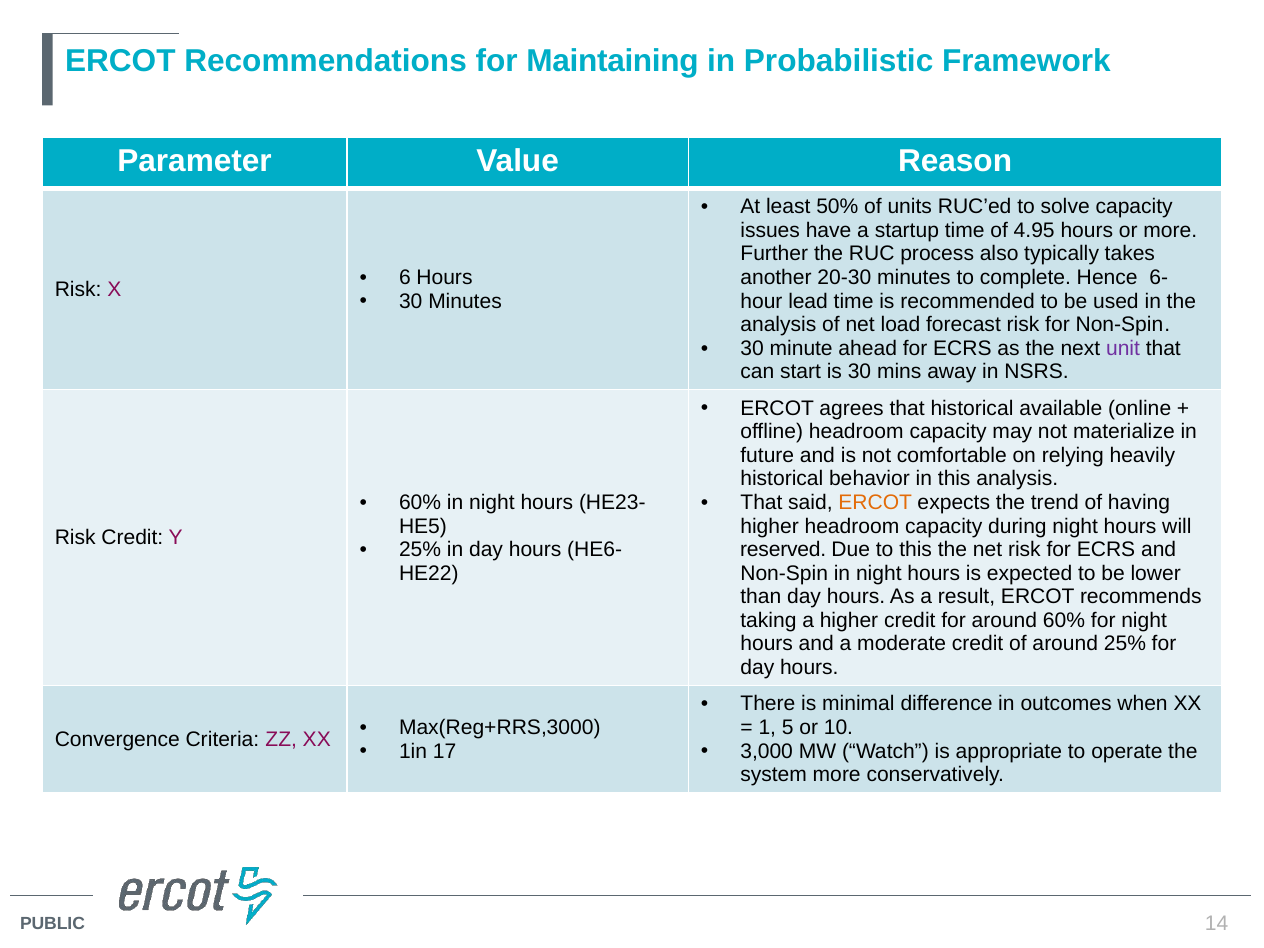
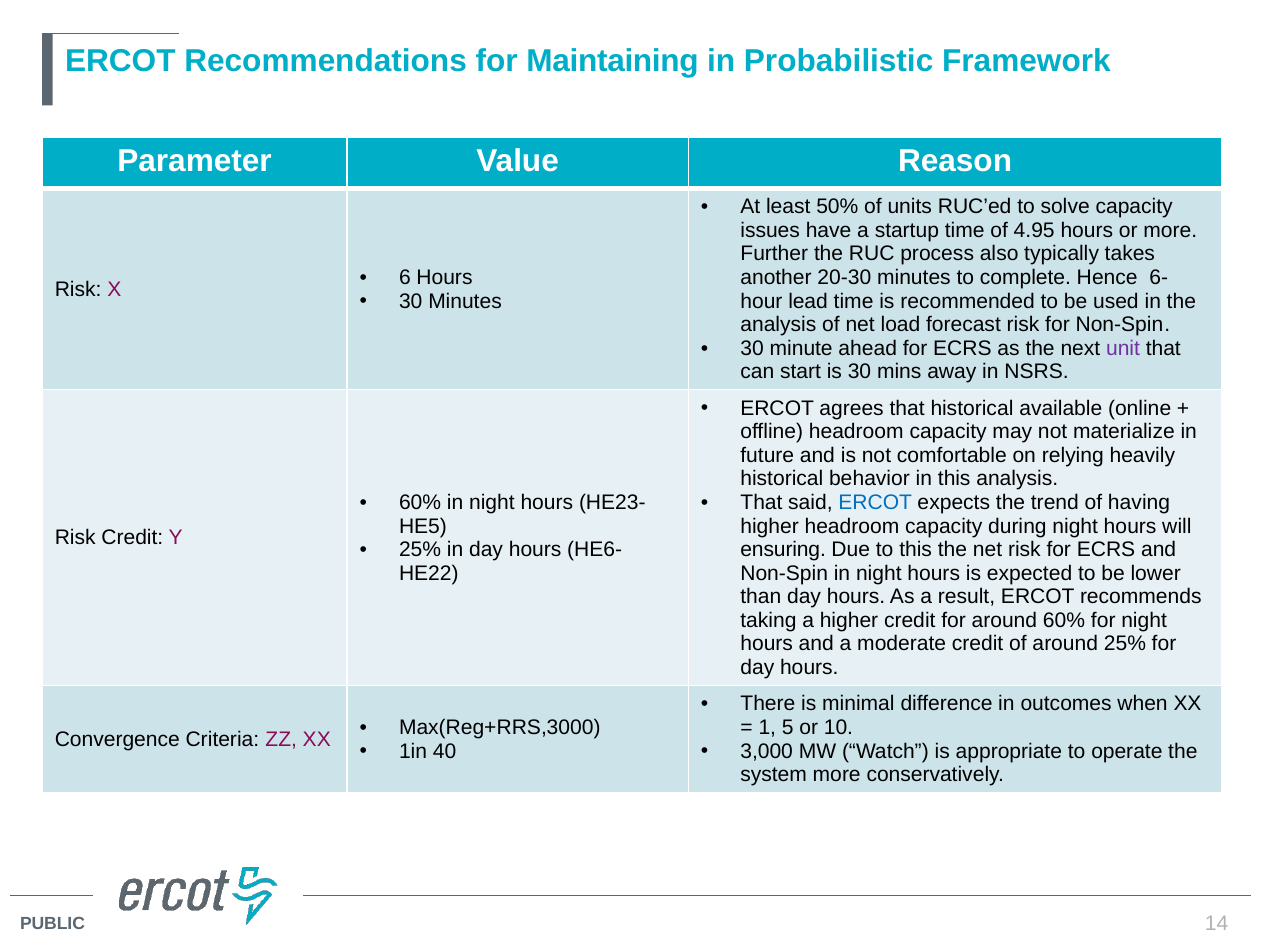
ERCOT colour: orange -> blue (875, 502)
reserved: reserved -> ensuring (783, 550)
17: 17 -> 40 (445, 751)
